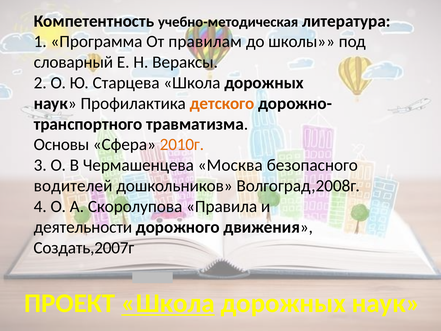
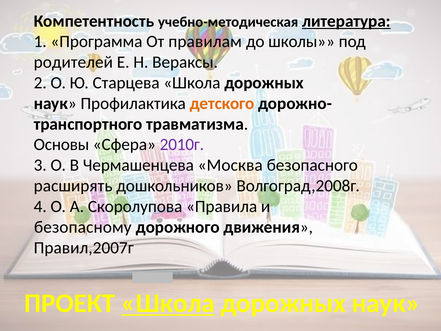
литература underline: none -> present (346, 21)
словарный: словарный -> родителей (73, 62)
2010г colour: orange -> purple (182, 145)
водителей: водителей -> расширять (73, 186)
деятельности: деятельности -> безопасному (83, 227)
Создать,2007г: Создать,2007г -> Правил,2007г (84, 247)
